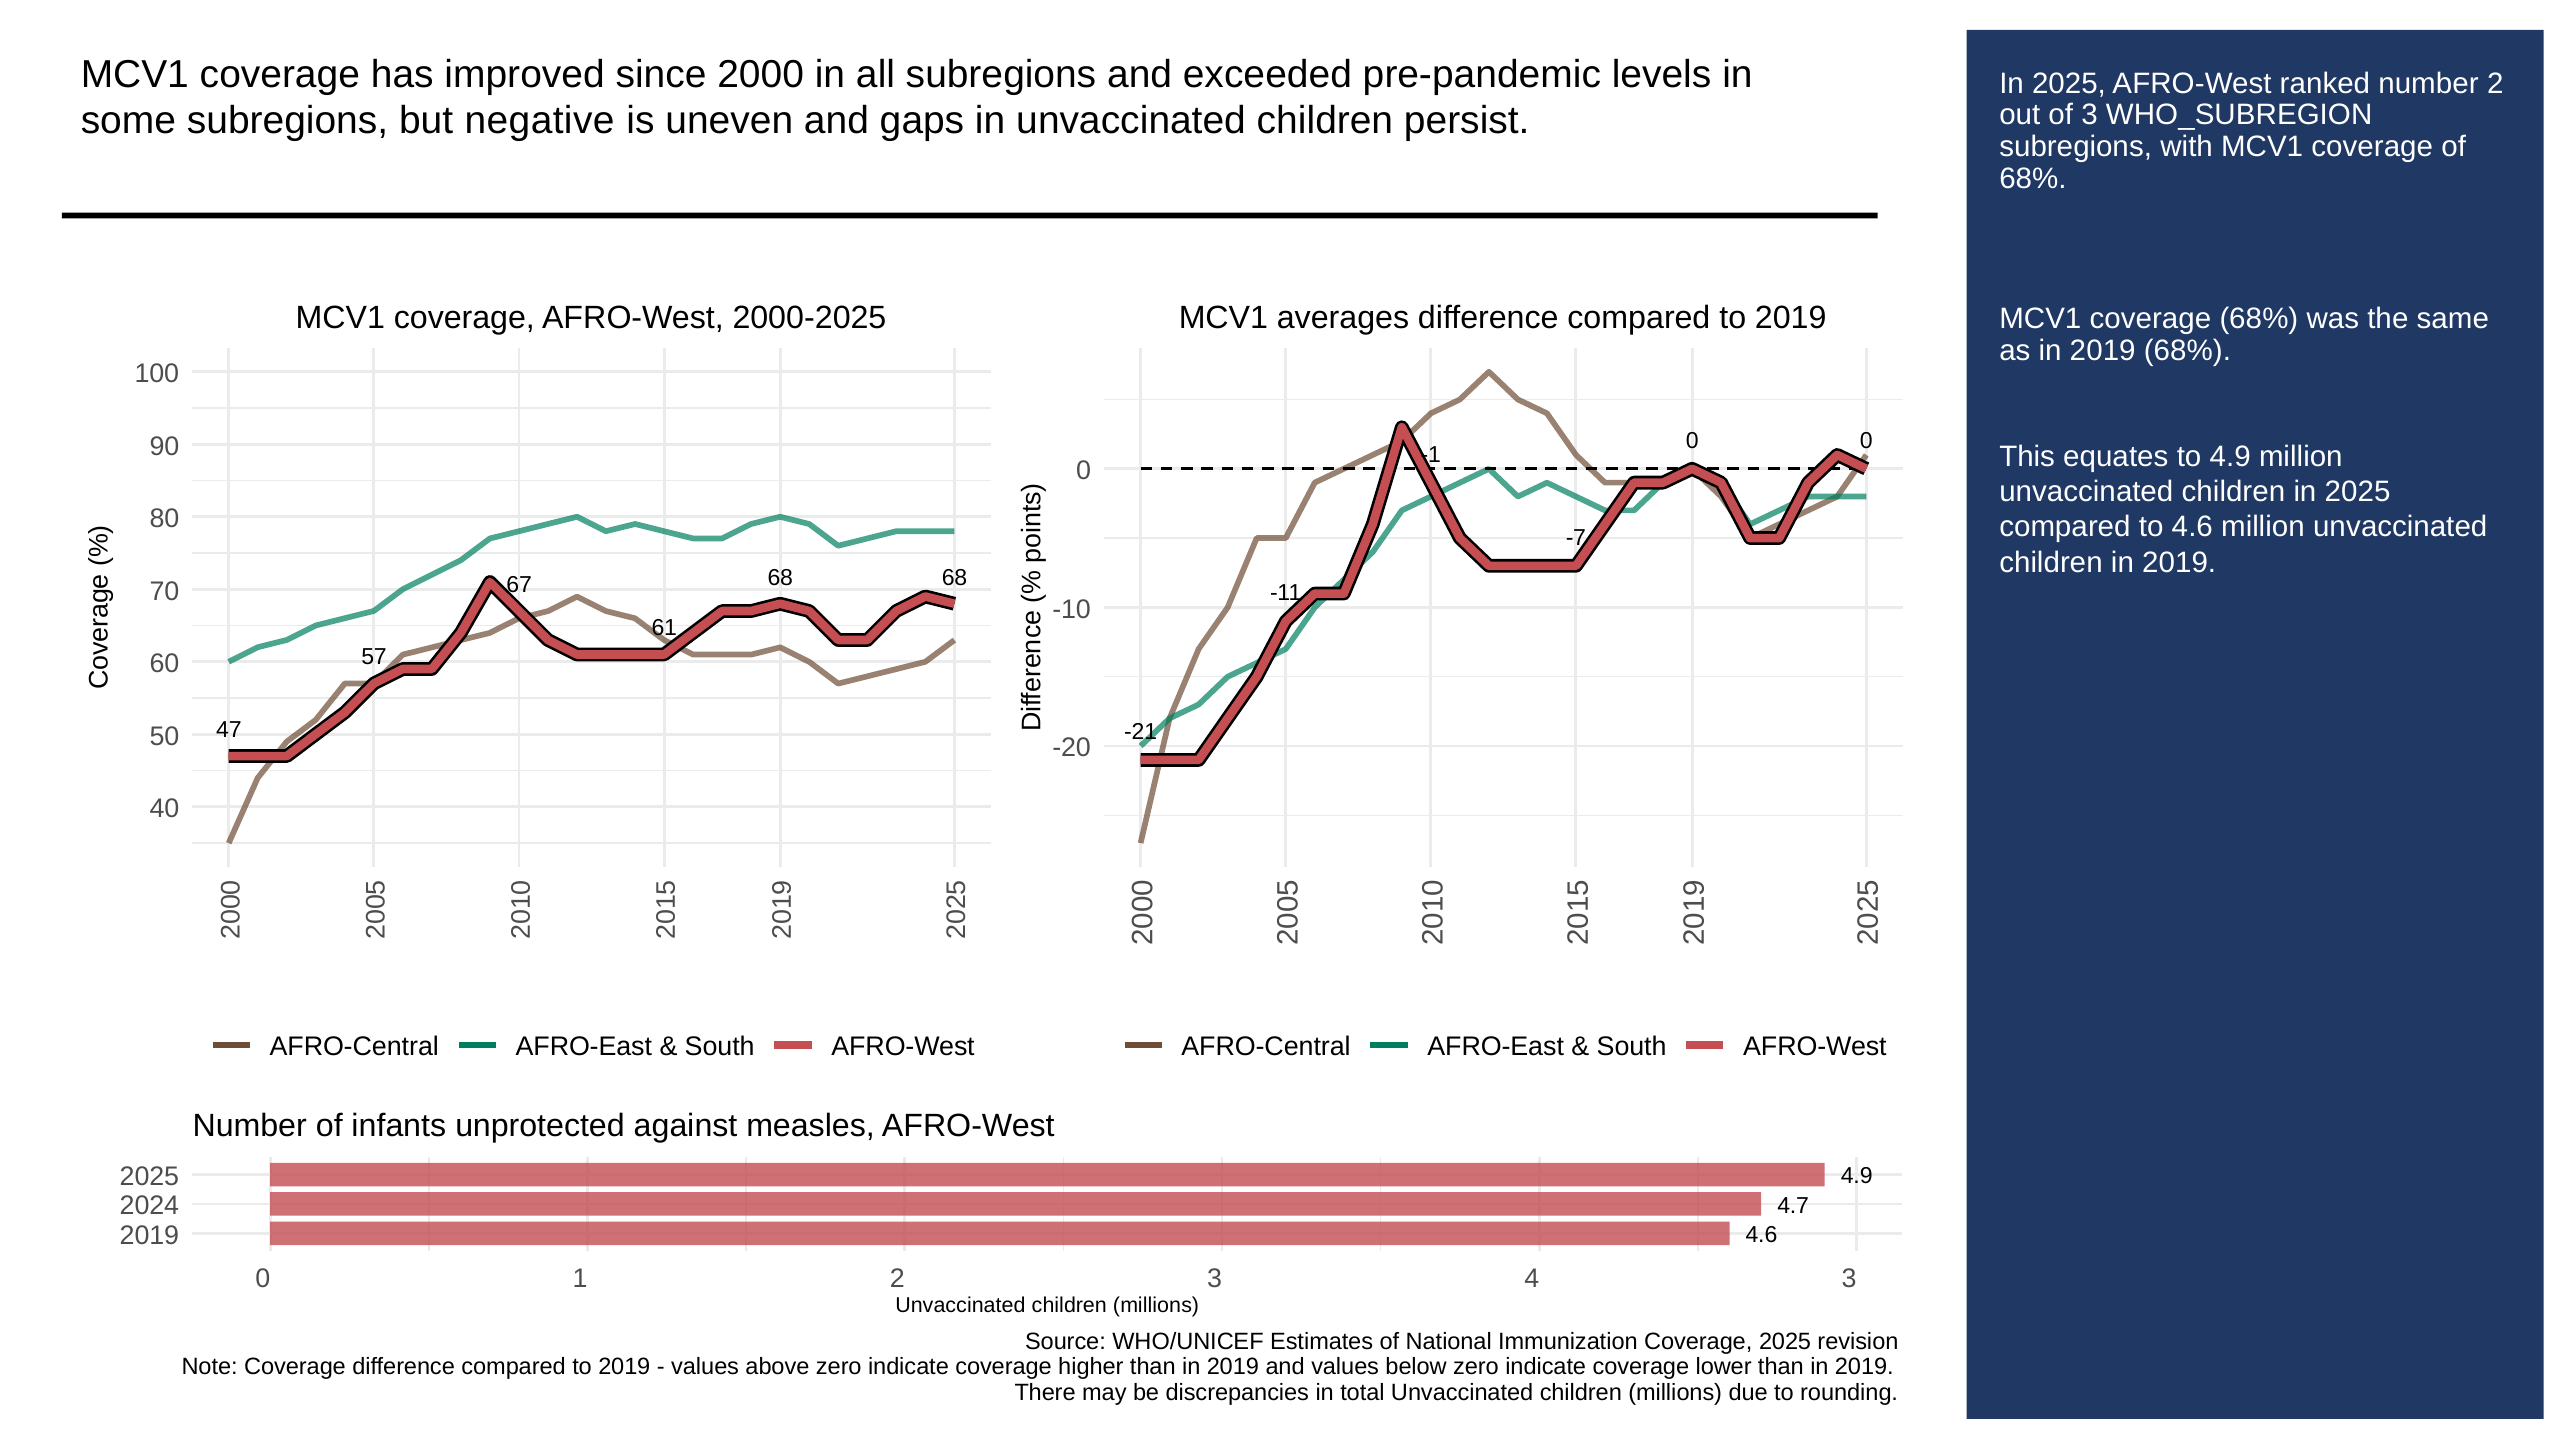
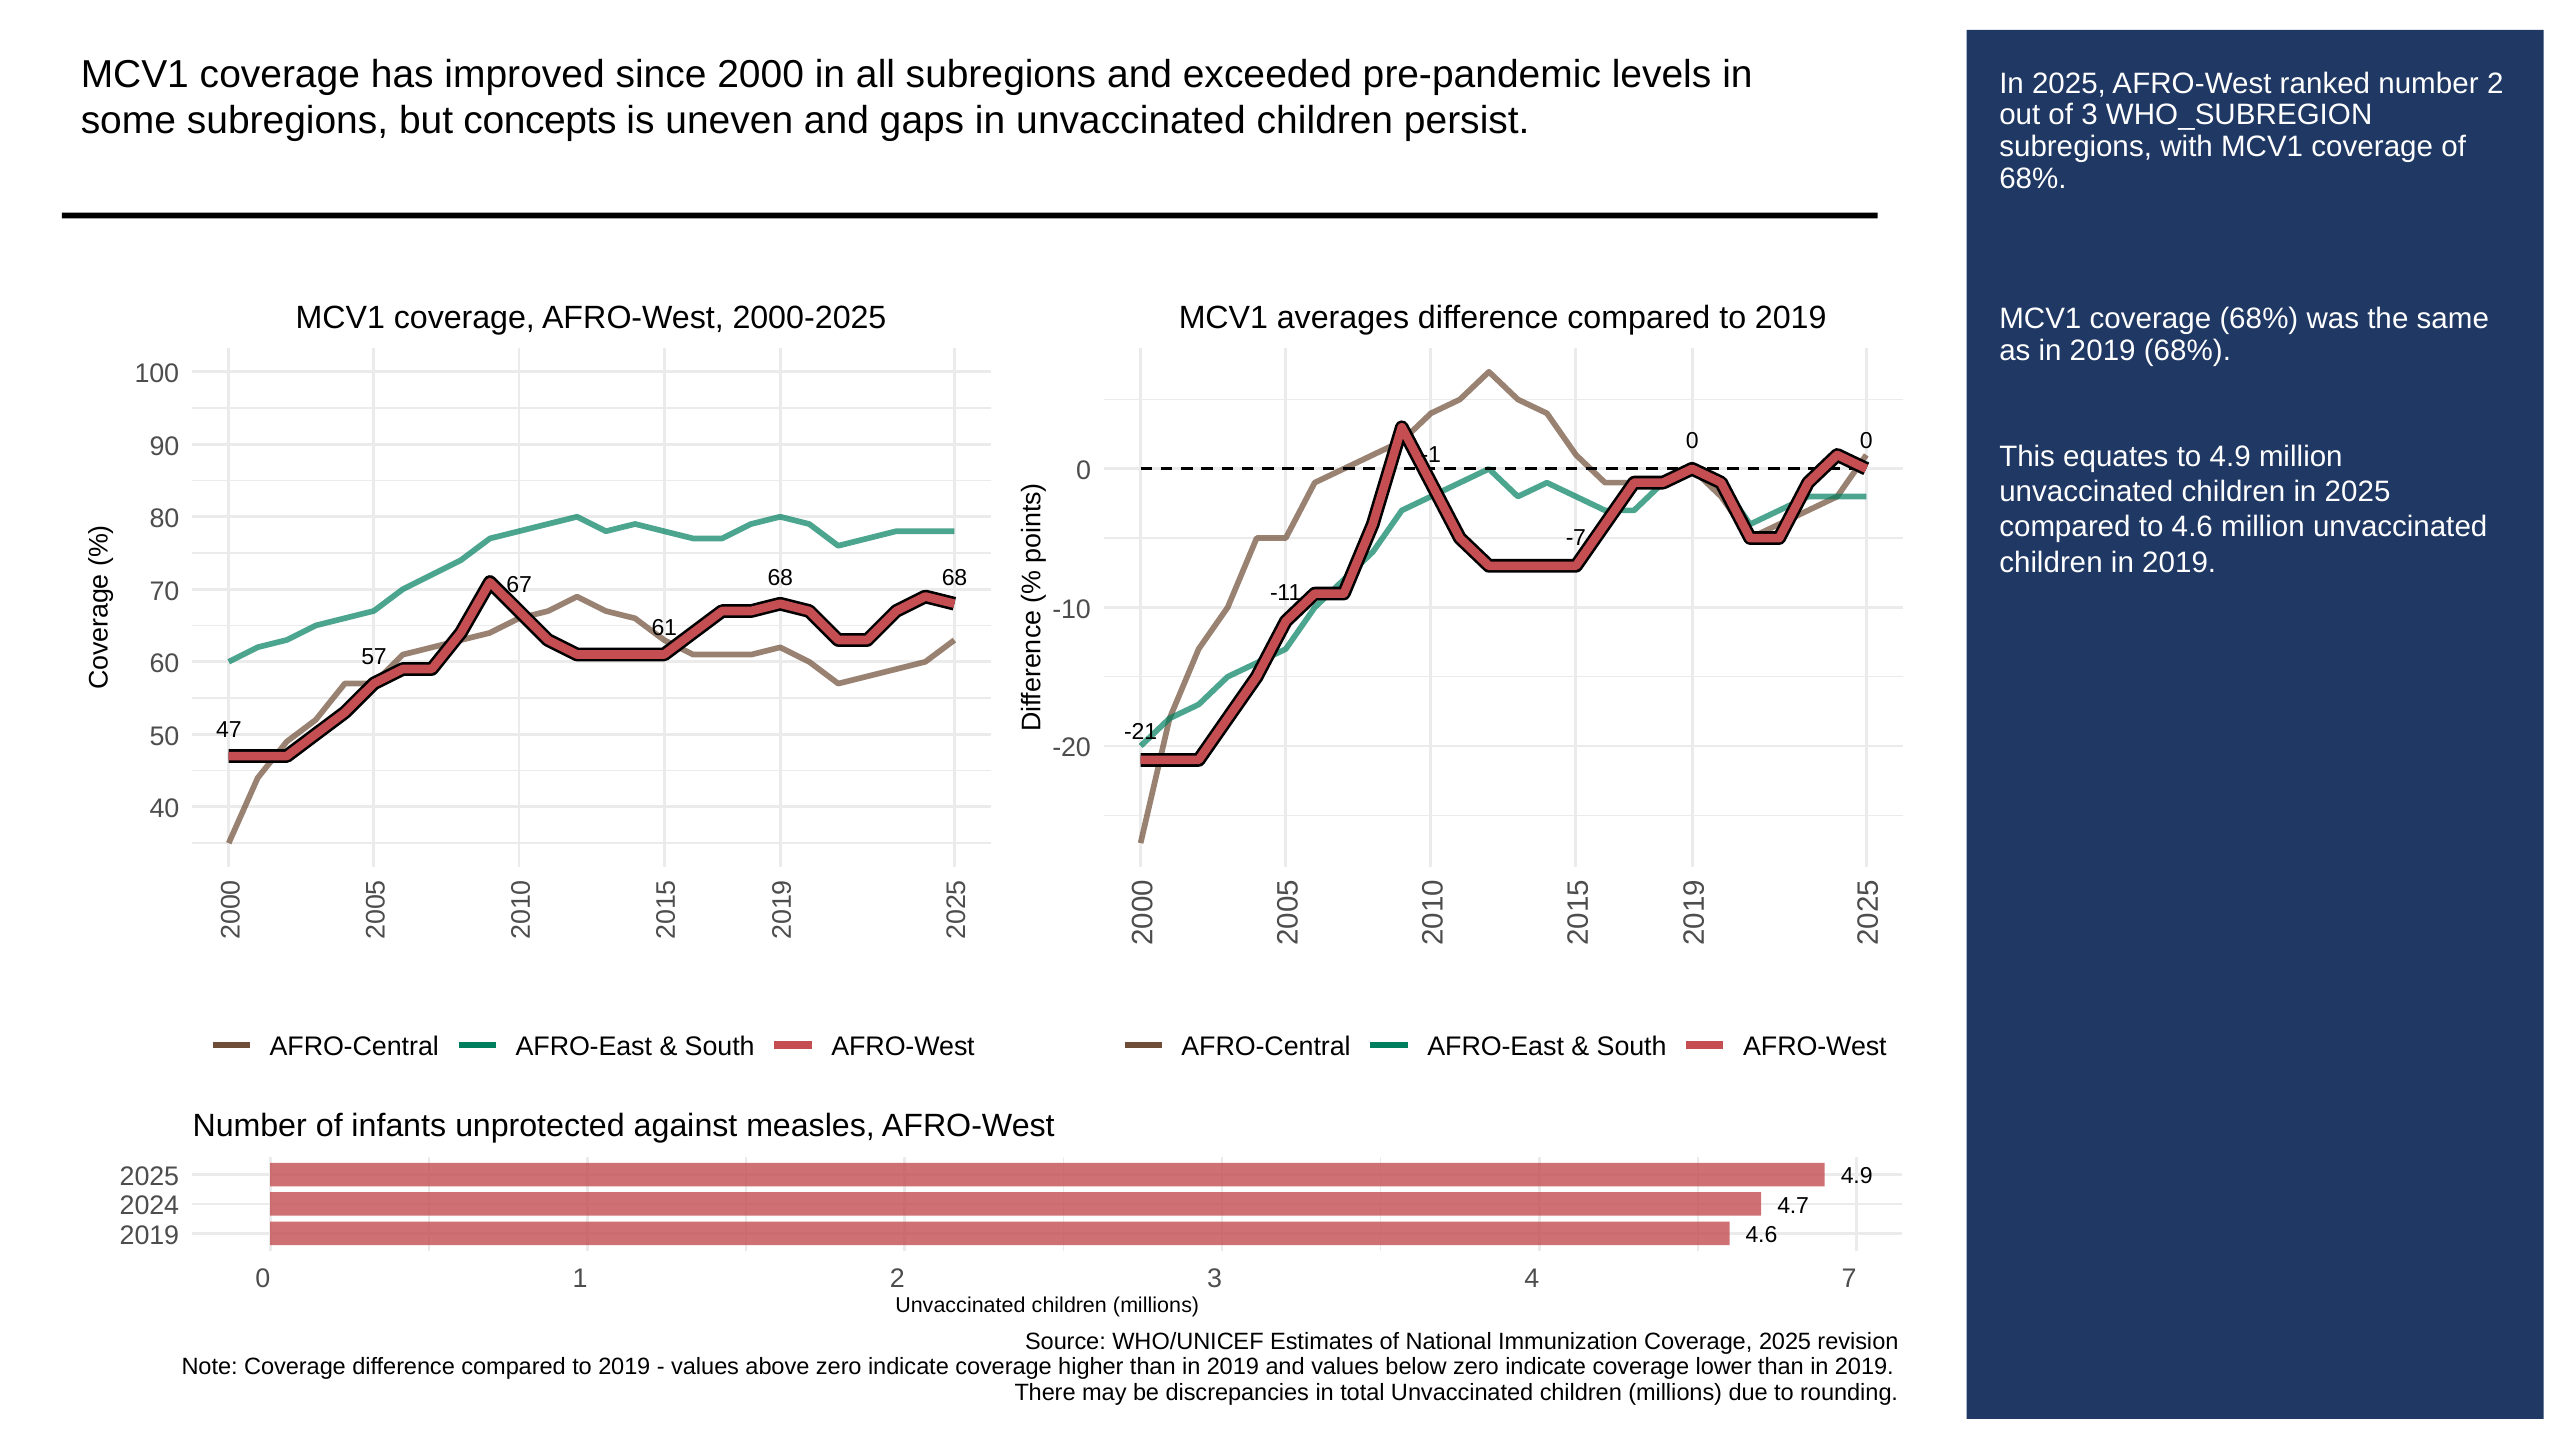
negative: negative -> concepts (540, 121)
4 3: 3 -> 7 (1849, 1279)
